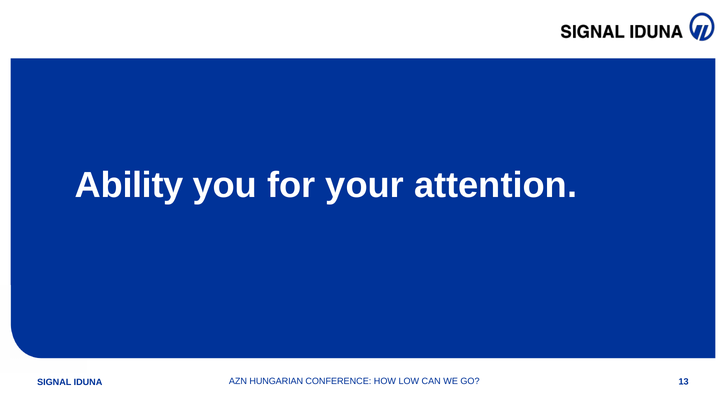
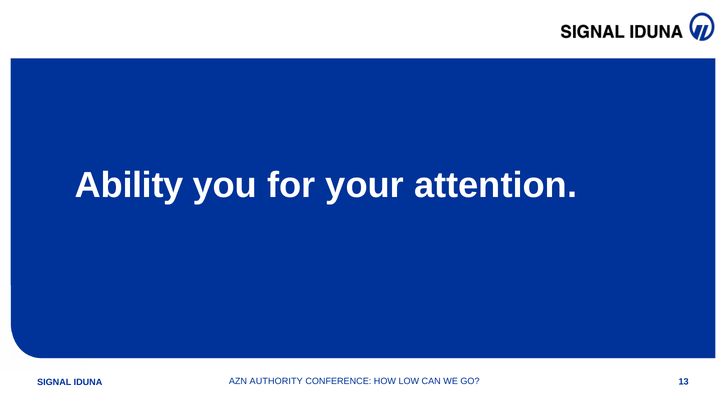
HUNGARIAN: HUNGARIAN -> AUTHORITY (276, 381)
